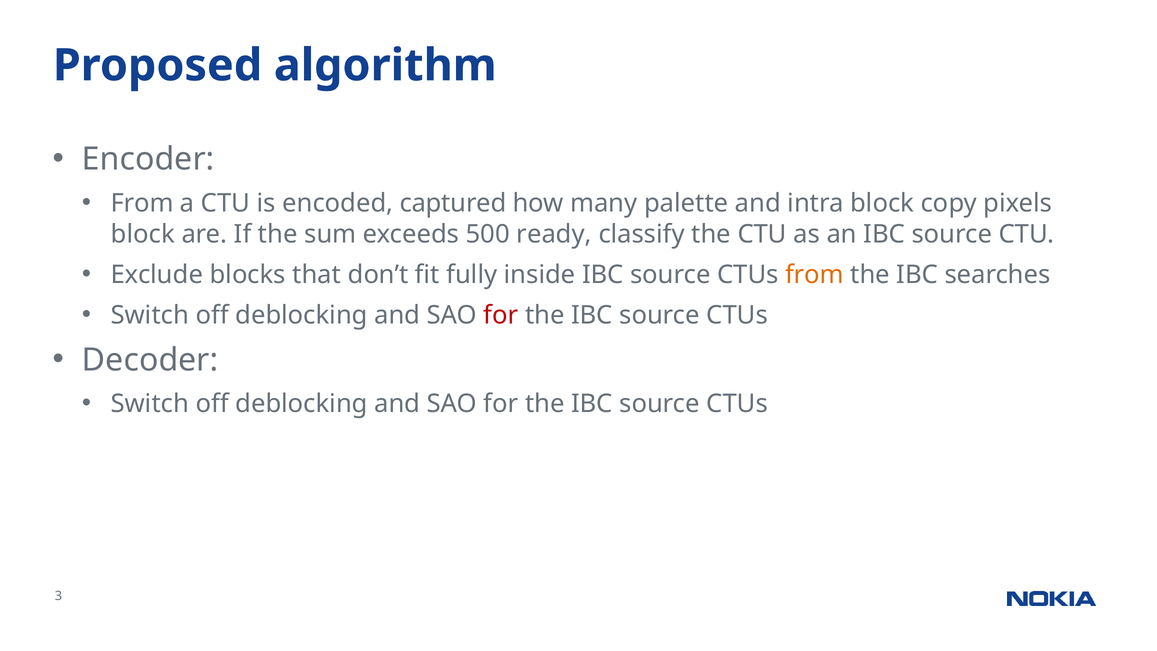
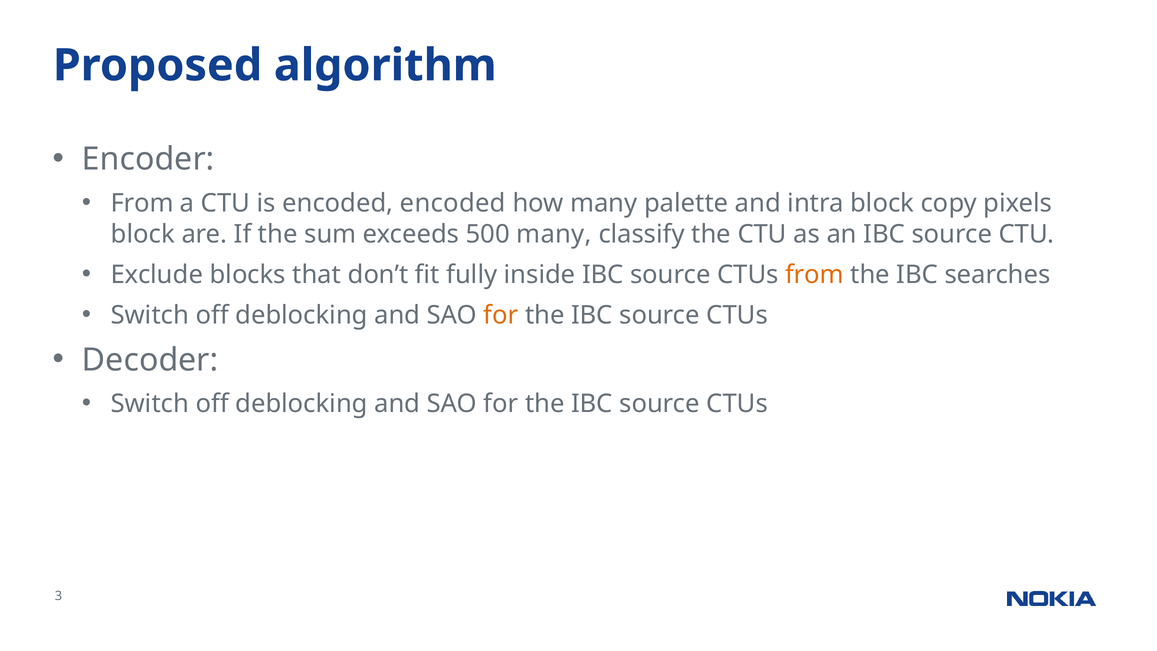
encoded captured: captured -> encoded (453, 203)
500 ready: ready -> many (554, 234)
for colour: red -> orange (501, 315)
